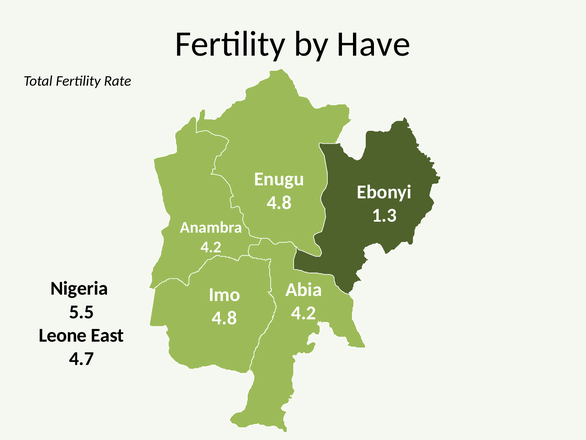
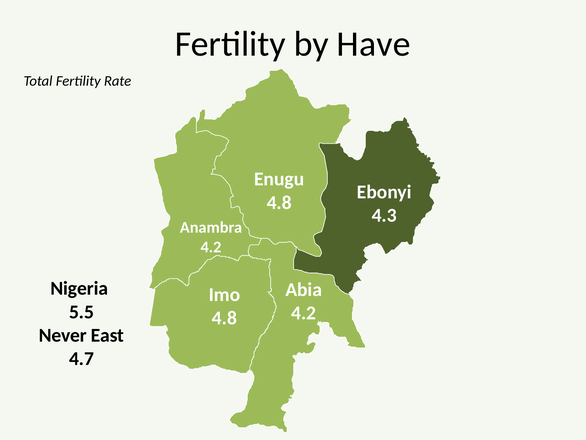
1.3: 1.3 -> 4.3 (384, 215)
Leone: Leone -> Never (63, 335)
